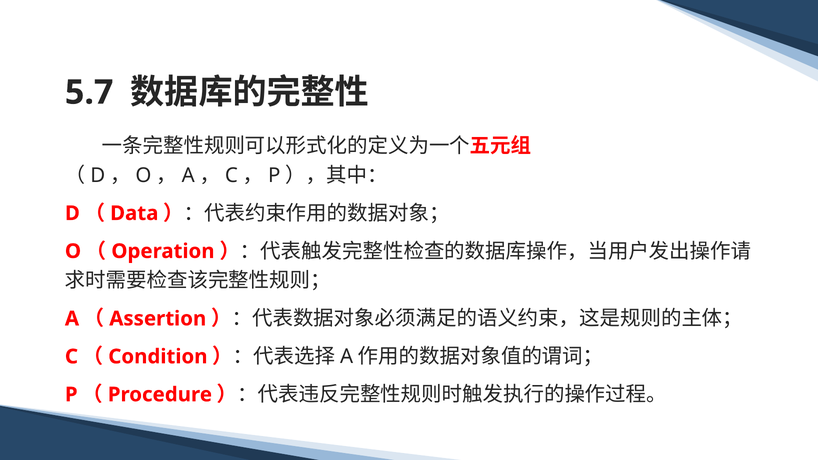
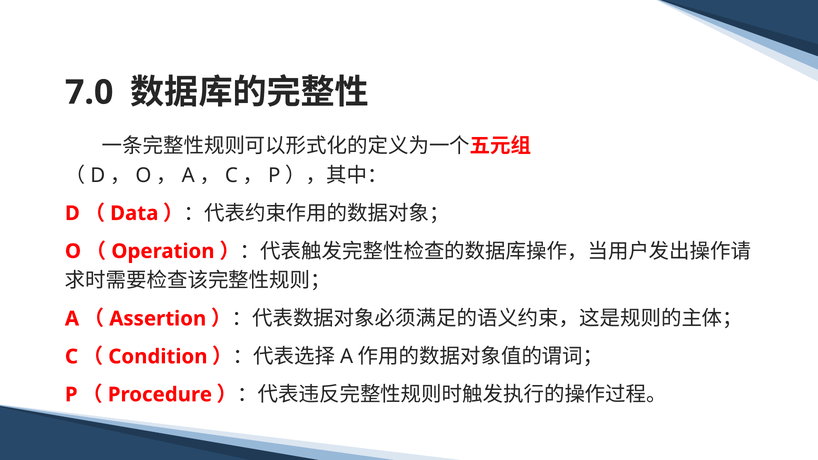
5.7: 5.7 -> 7.0 (89, 92)
